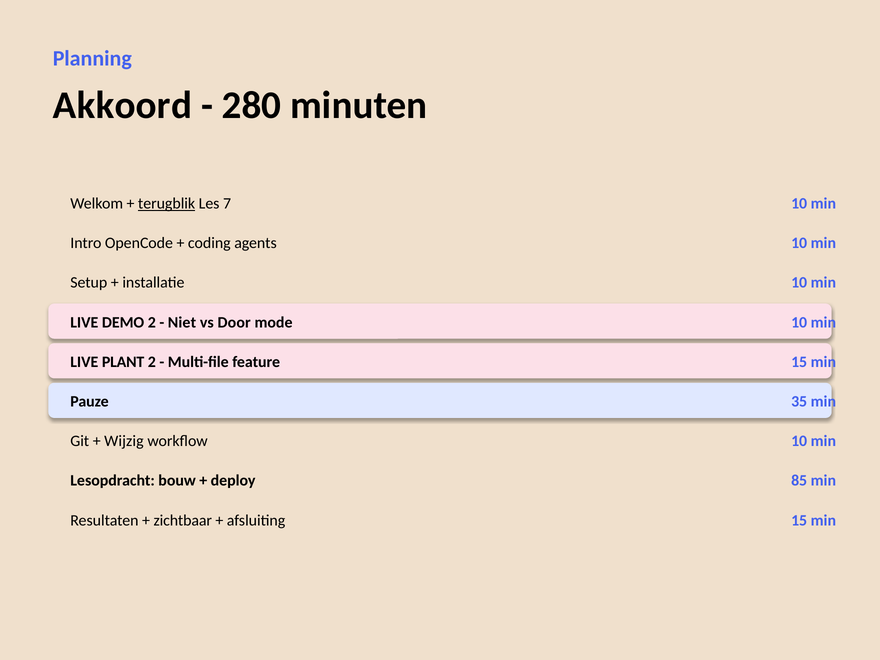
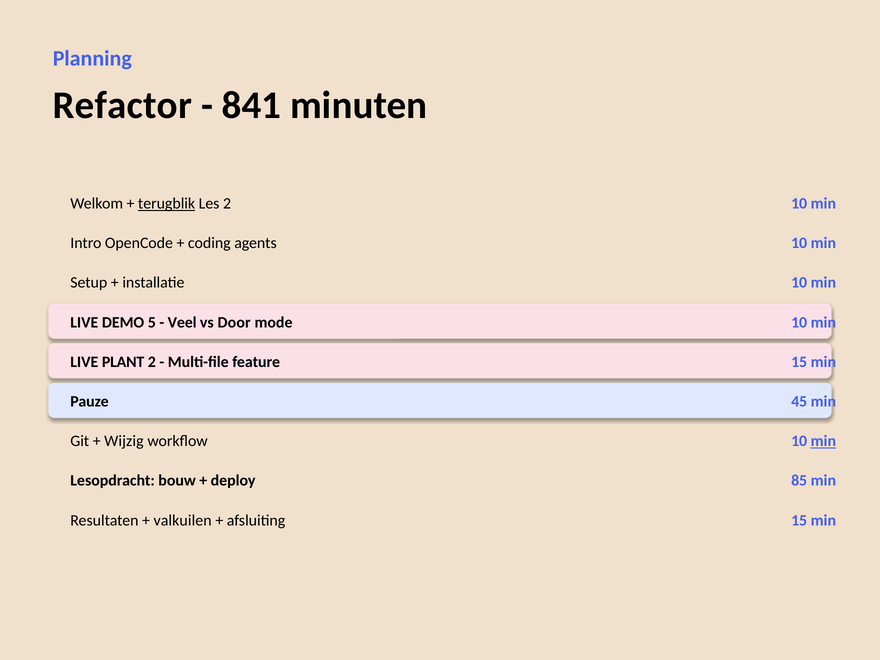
Akkoord: Akkoord -> Refactor (122, 105)
280: 280 -> 841 (252, 105)
Les 7: 7 -> 2 (227, 203)
DEMO 2: 2 -> 5 (152, 322)
Niet: Niet -> Veel (182, 322)
35: 35 -> 45 (799, 401)
min underline: none -> present (823, 441)
zichtbaar: zichtbaar -> valkuilen (183, 520)
